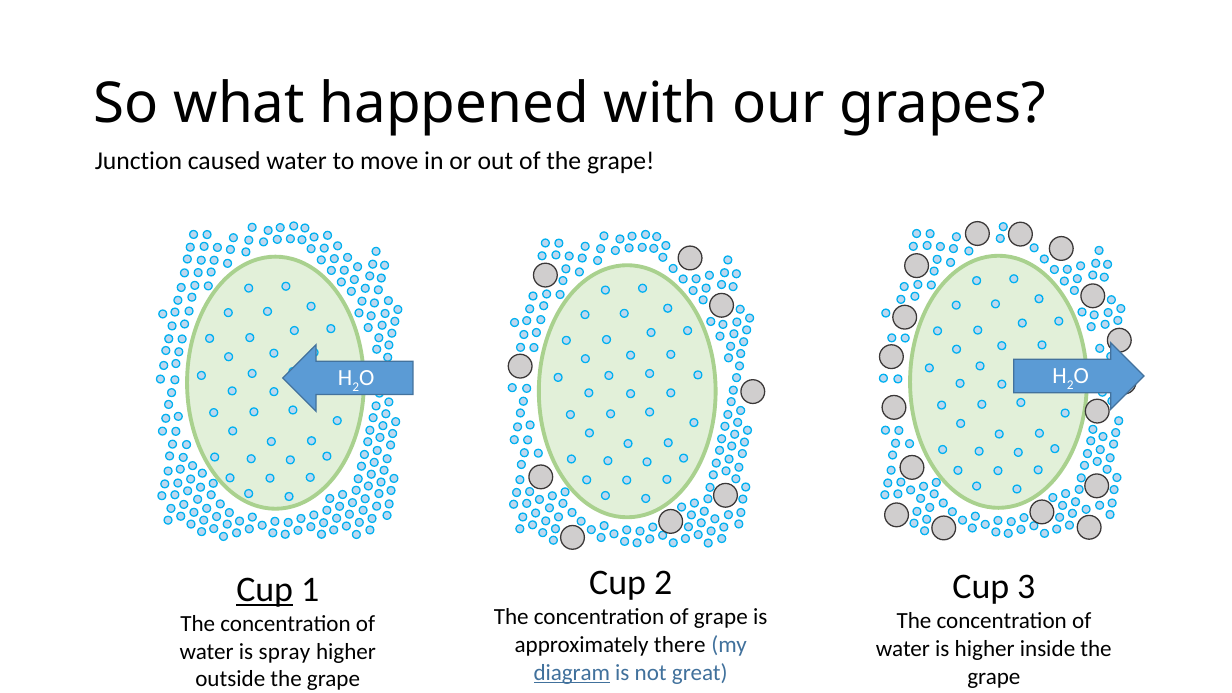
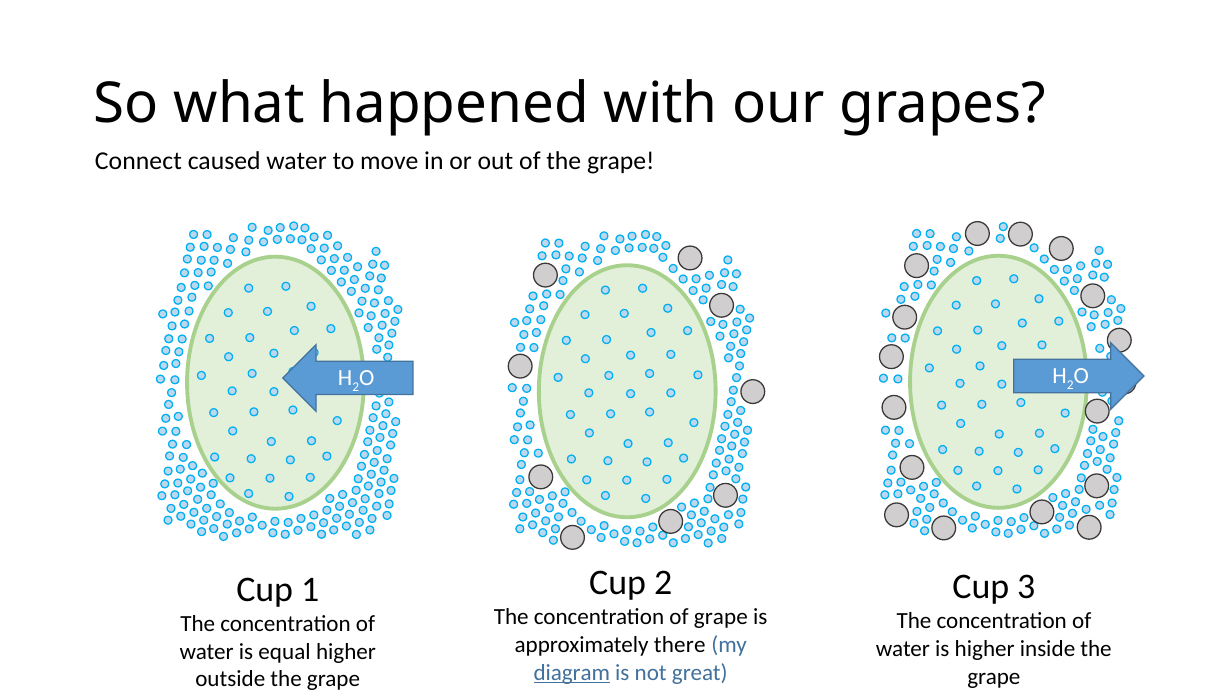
Junction: Junction -> Connect (138, 161)
Cup underline: present -> none (265, 589)
spray: spray -> equal (285, 651)
